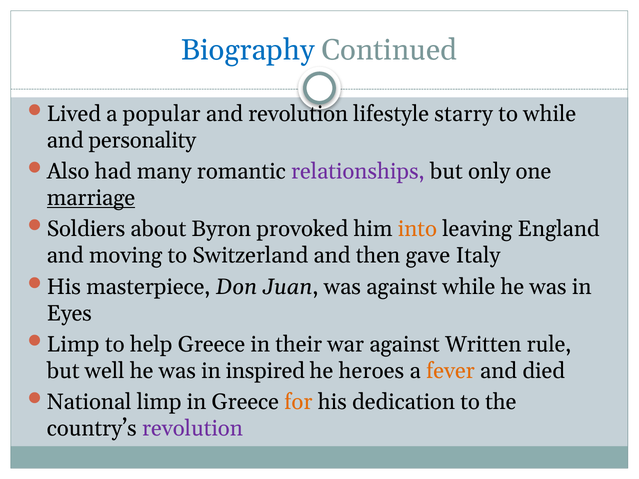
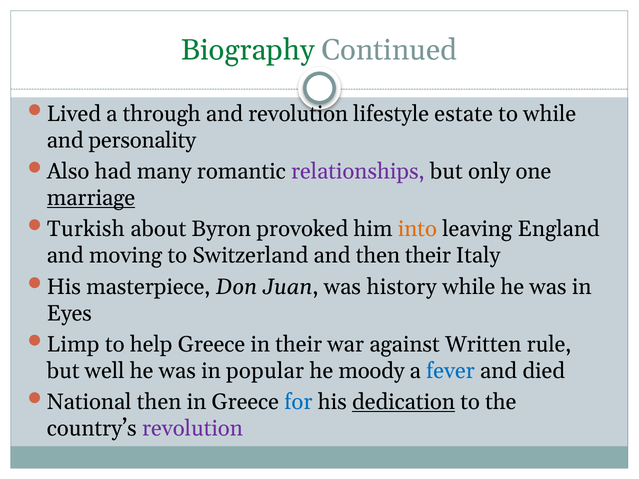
Biography colour: blue -> green (248, 50)
popular: popular -> through (162, 114)
starry: starry -> estate (464, 114)
Soldiers: Soldiers -> Turkish (86, 229)
then gave: gave -> their (428, 256)
was against: against -> history (402, 287)
inspired: inspired -> popular (265, 371)
heroes: heroes -> moody (372, 371)
fever colour: orange -> blue (450, 371)
National limp: limp -> then (159, 402)
for colour: orange -> blue (298, 402)
dedication underline: none -> present (404, 402)
